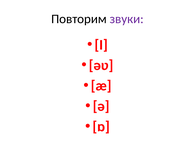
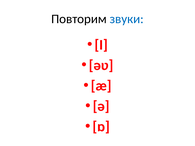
звуки colour: purple -> blue (127, 19)
